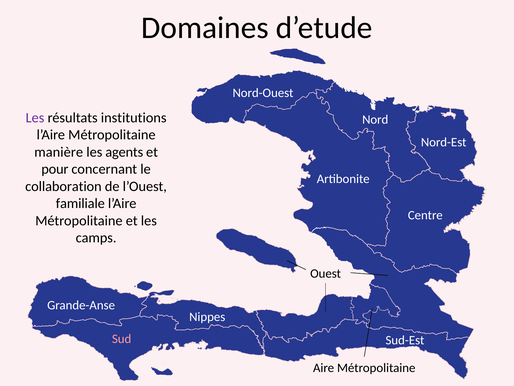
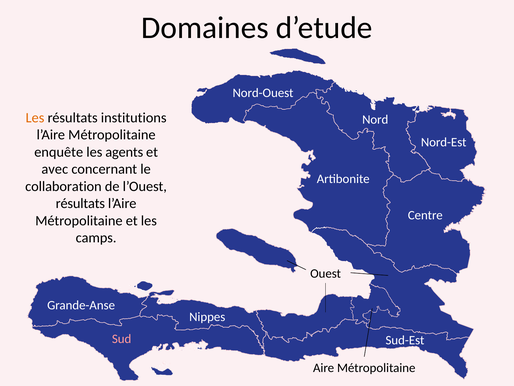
Les colour: purple -> orange (35, 118)
manière: manière -> enquête (59, 152)
pour: pour -> avec (55, 169)
familiale: familiale -> résultats (80, 203)
